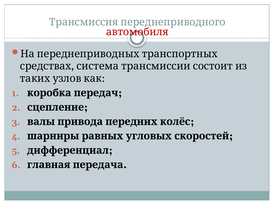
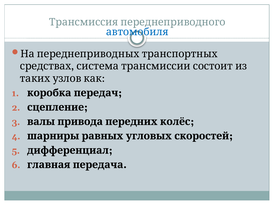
автомобиля colour: red -> blue (137, 32)
